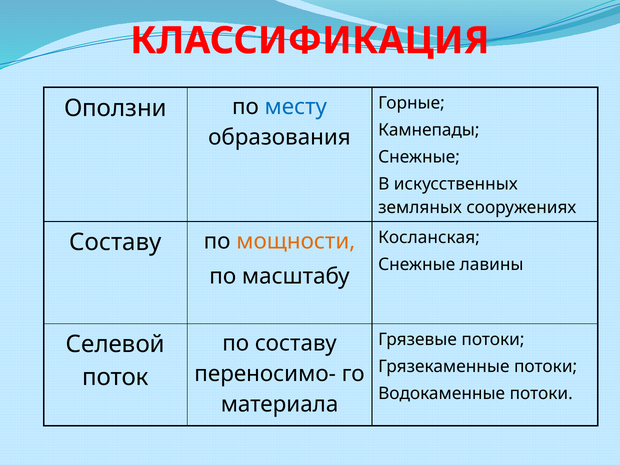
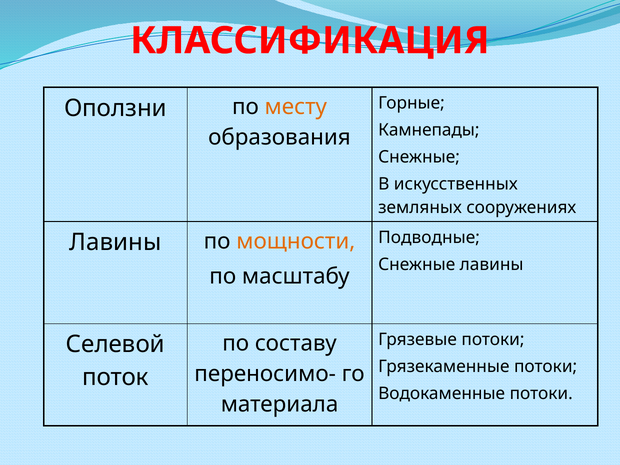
месту colour: blue -> orange (296, 107)
Косланская: Косланская -> Подводные (429, 237)
Составу: Составу -> Лавины (115, 242)
